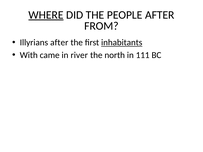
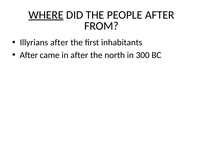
inhabitants underline: present -> none (122, 43)
With: With -> After (29, 55)
in river: river -> after (79, 55)
111: 111 -> 300 (143, 55)
